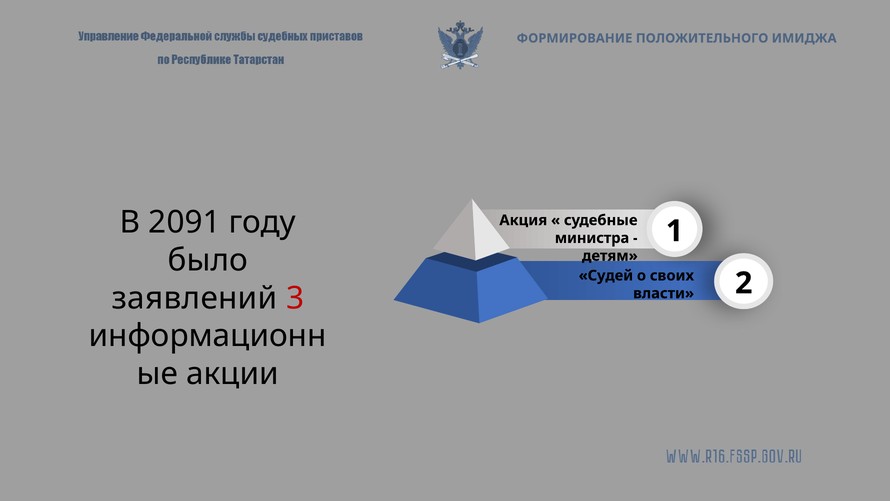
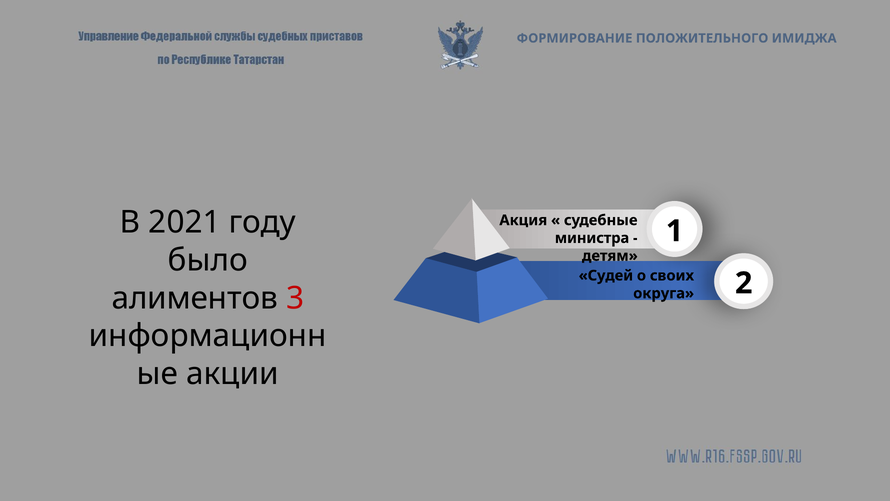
2091: 2091 -> 2021 (185, 222)
заявлений: заявлений -> алиментов (195, 298)
власти: власти -> округа (664, 293)
